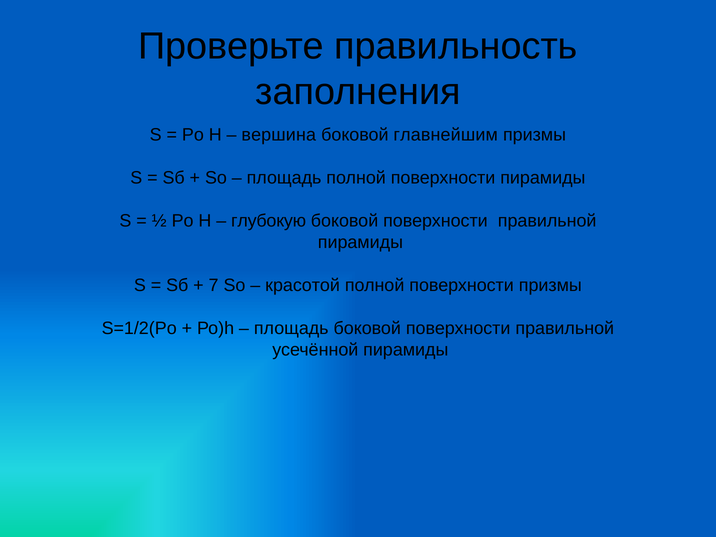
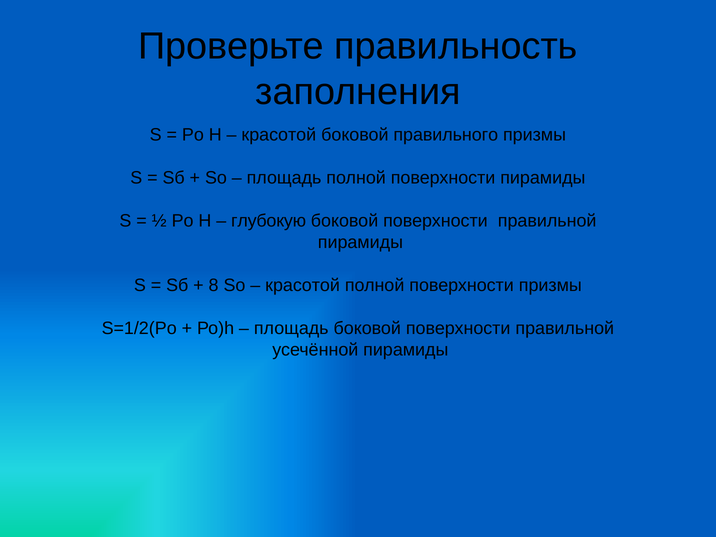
вершина: вершина -> красотой (279, 135)
главнейшим: главнейшим -> правильного (446, 135)
7: 7 -> 8 (214, 285)
